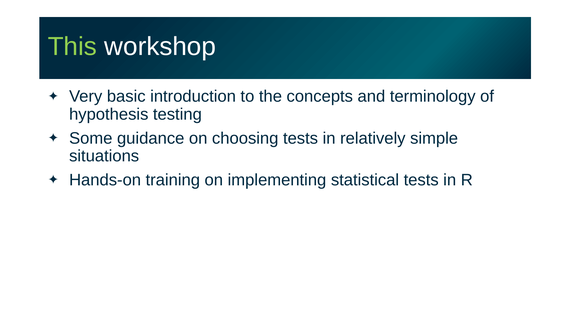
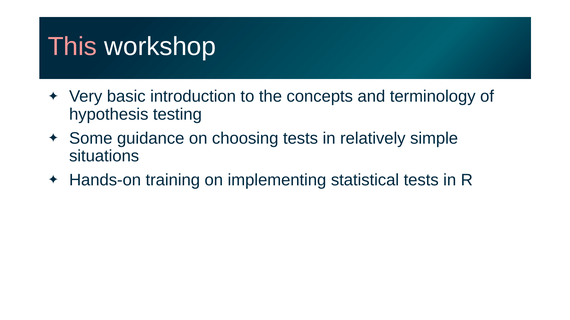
This colour: light green -> pink (72, 47)
